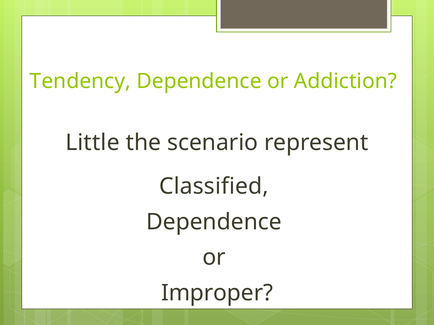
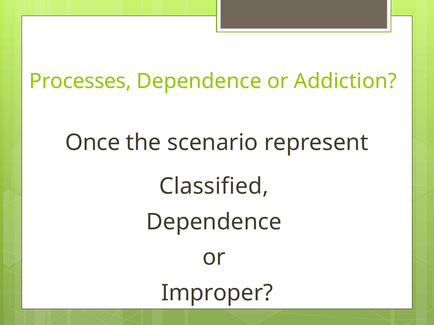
Tendency: Tendency -> Processes (80, 81)
Little: Little -> Once (93, 143)
